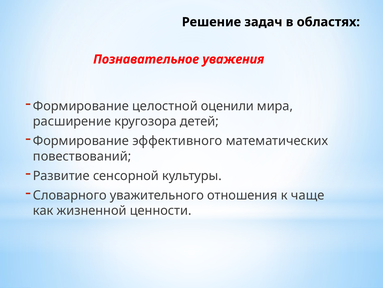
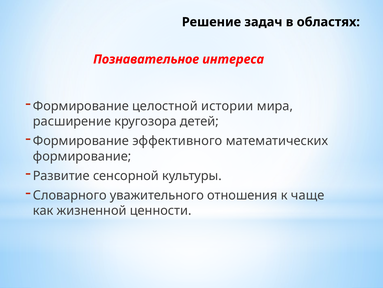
уважения: уважения -> интереса (233, 59)
оценили: оценили -> истории (227, 106)
повествований: повествований -> формирование (82, 156)
